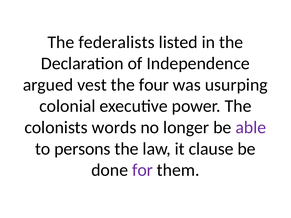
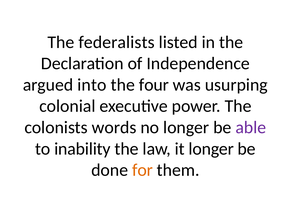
vest: vest -> into (92, 85)
persons: persons -> inability (82, 149)
it clause: clause -> longer (211, 149)
for colour: purple -> orange (143, 170)
